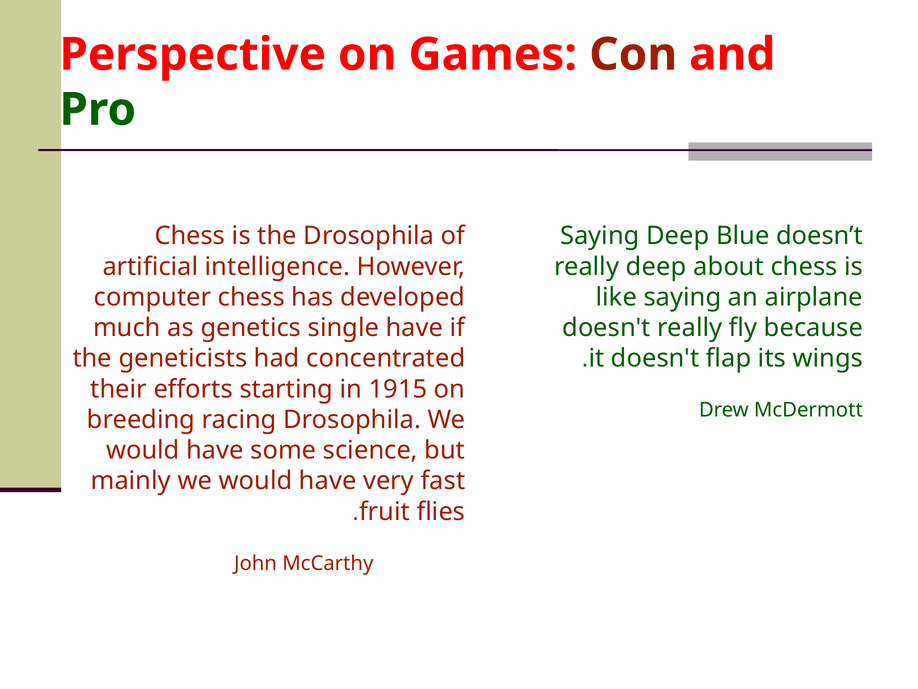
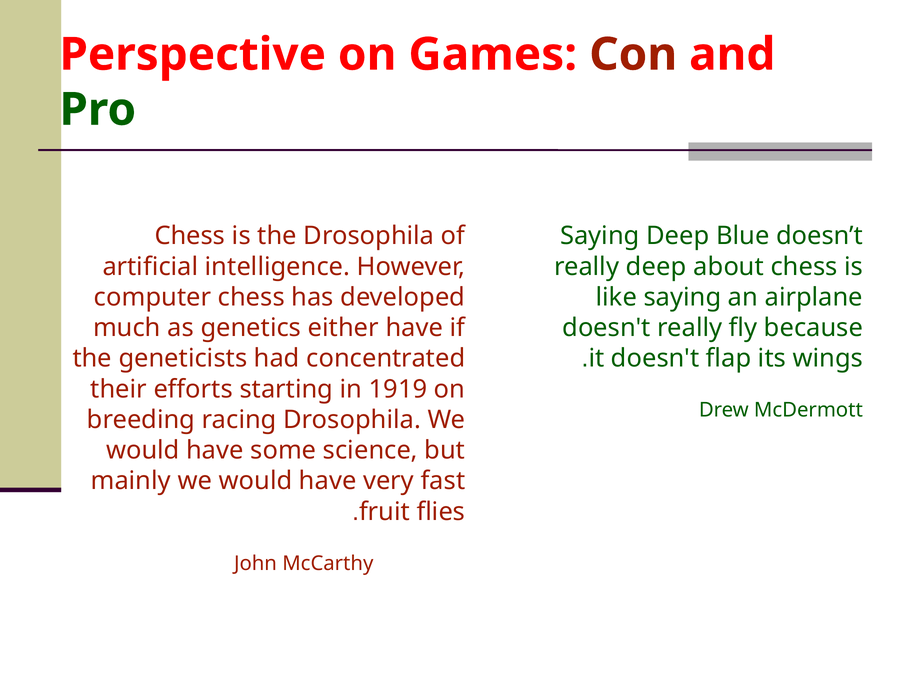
single: single -> either (343, 328)
1915: 1915 -> 1919 (398, 389)
